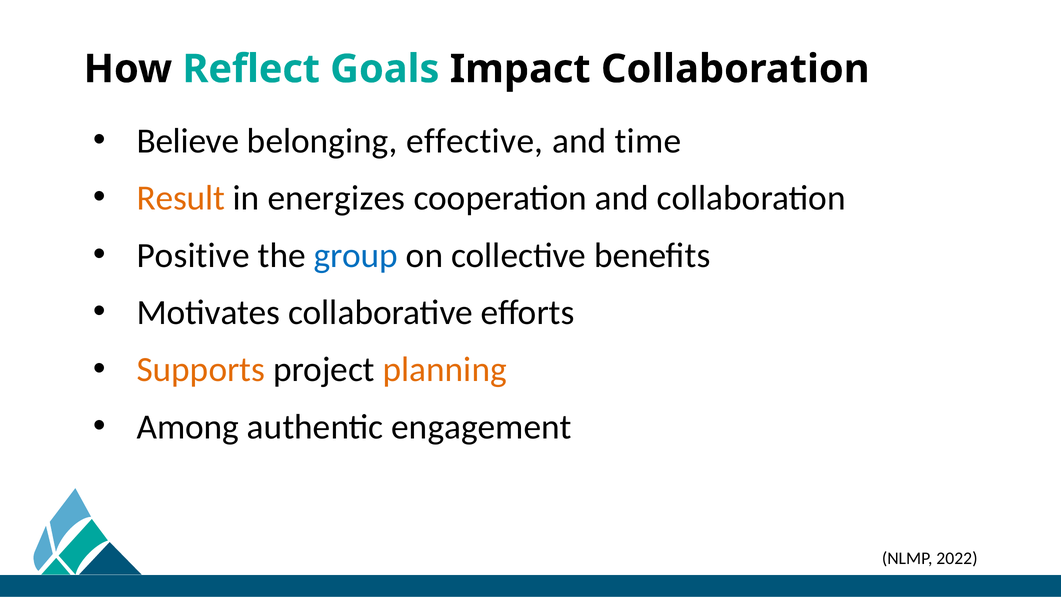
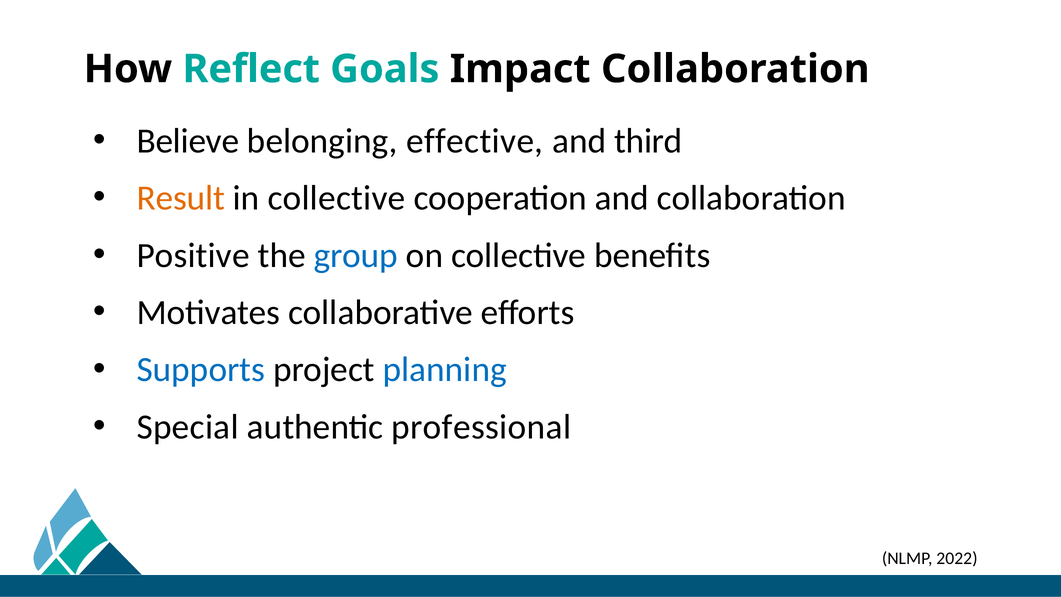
time: time -> third (648, 141)
in energizes: energizes -> collective (336, 198)
Supports colour: orange -> blue (201, 370)
planning colour: orange -> blue (445, 370)
Among: Among -> Special (188, 427)
engagement: engagement -> professional (481, 427)
